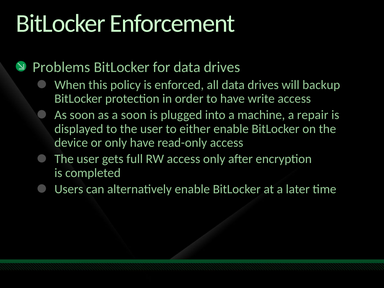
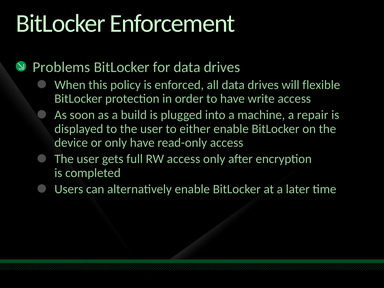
backup: backup -> flexible (321, 85)
a soon: soon -> build (134, 115)
